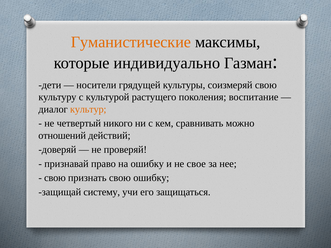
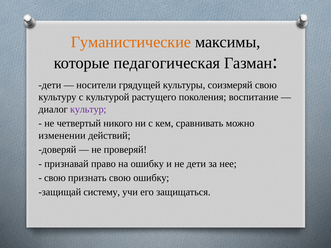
индивидуально: индивидуально -> педагогическая (167, 63)
культур colour: orange -> purple (88, 109)
отношений: отношений -> изменении (62, 136)
не свое: свое -> дети (196, 164)
